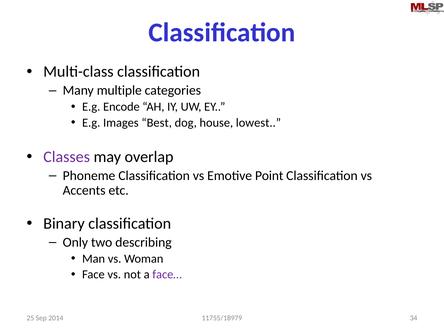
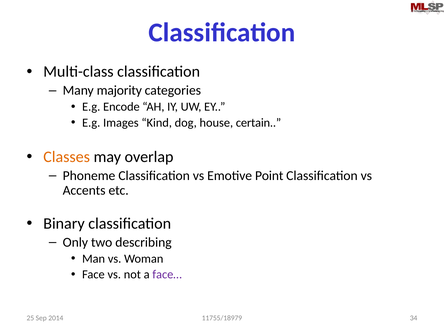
multiple: multiple -> majority (119, 90)
Best: Best -> Kind (157, 123)
lowest: lowest -> certain (258, 123)
Classes colour: purple -> orange (67, 157)
